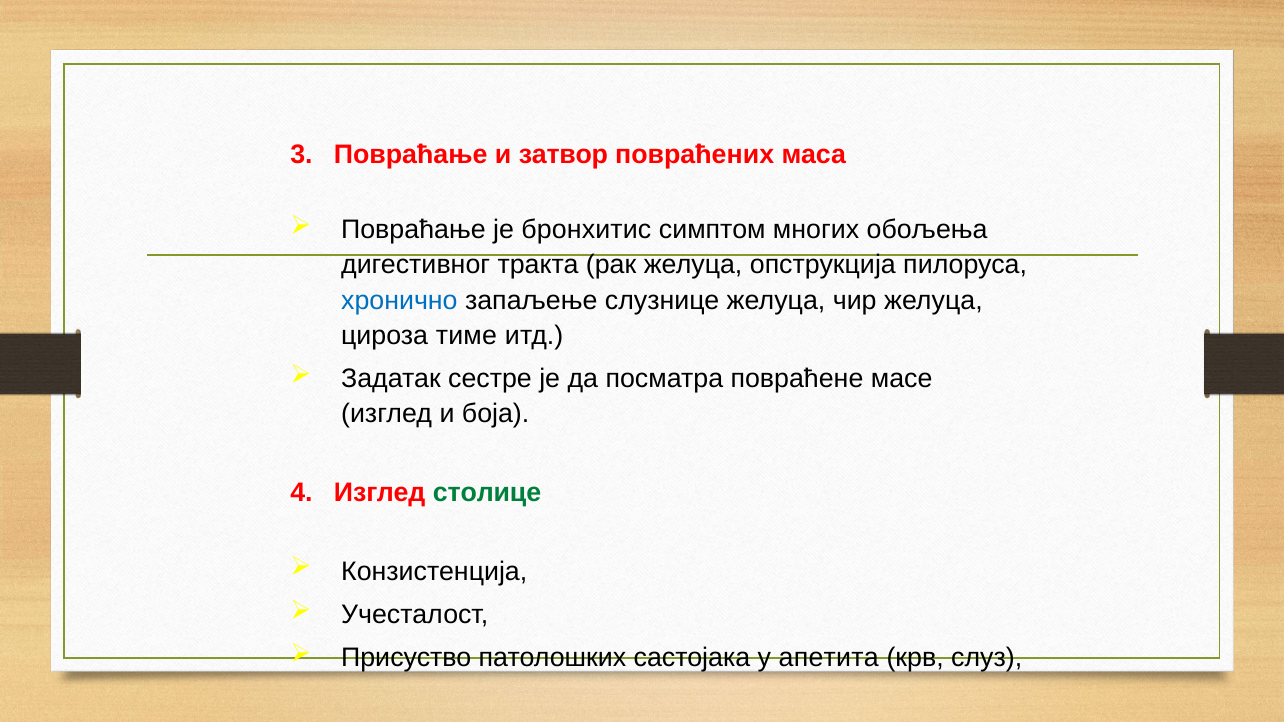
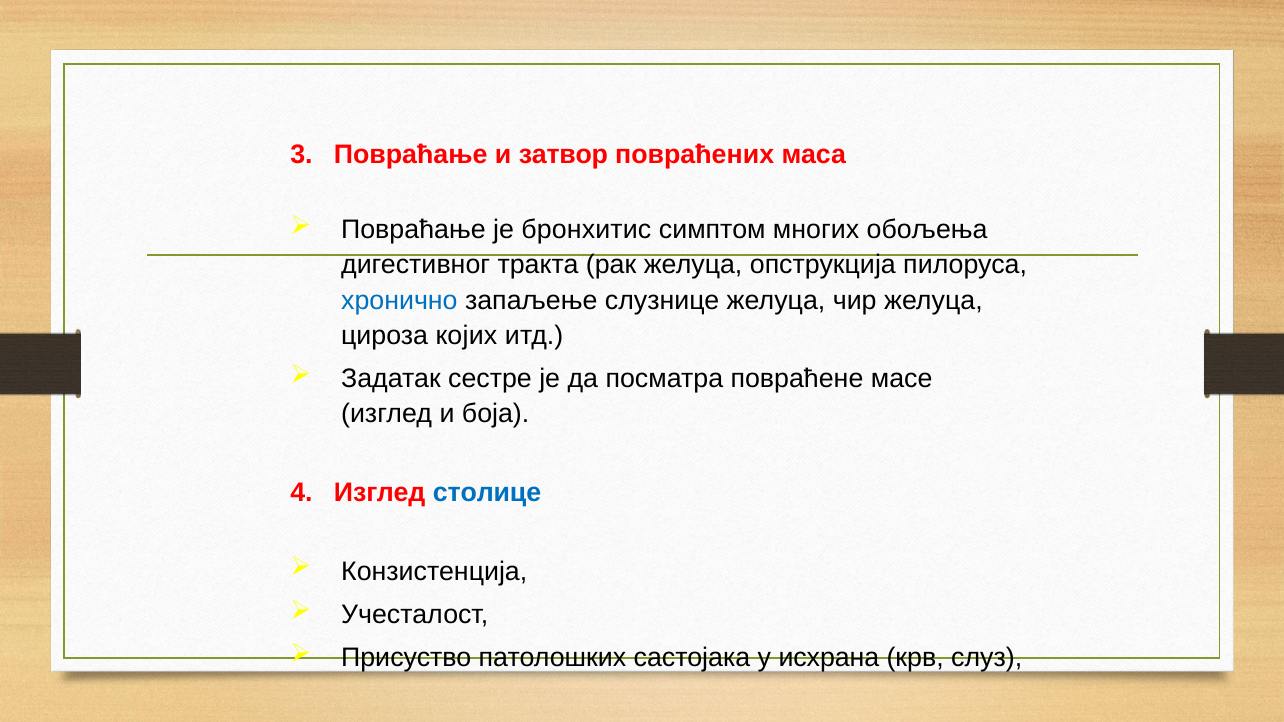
тиме: тиме -> којих (466, 336)
столице colour: green -> blue (487, 493)
апетита: апетита -> исхрана (829, 658)
